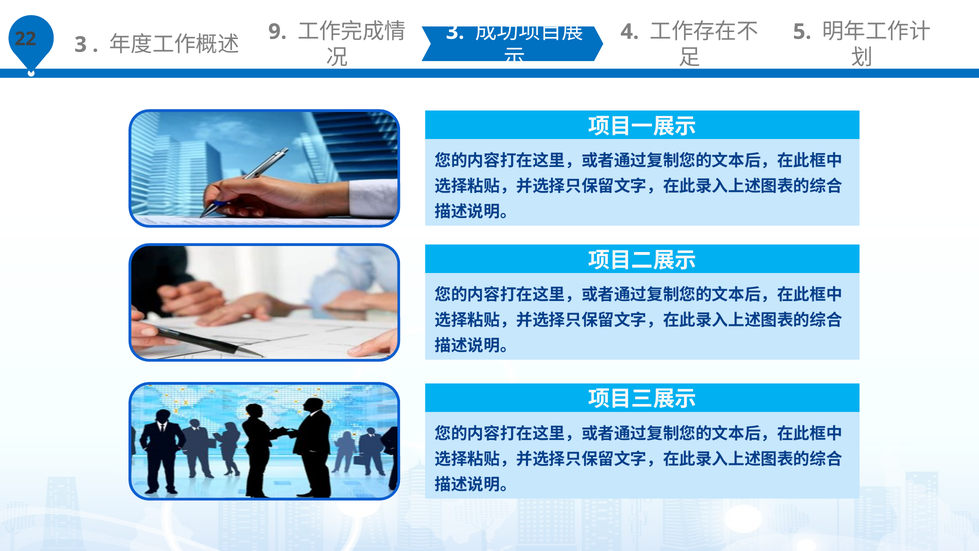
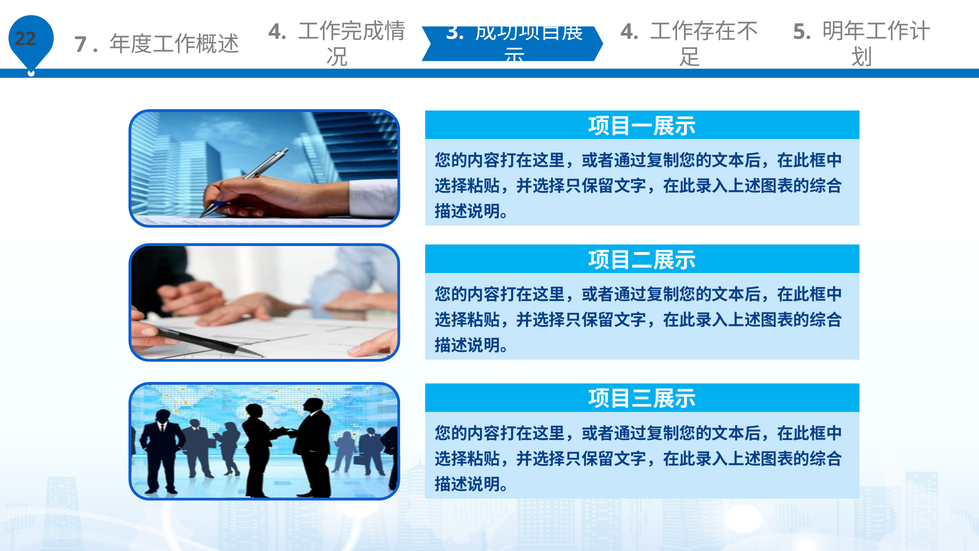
3: 3 -> 7 (81, 45)
9: 9 -> 4 (278, 32)
